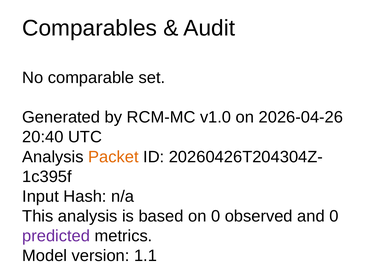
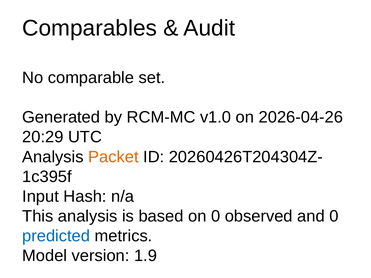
20:40: 20:40 -> 20:29 (43, 137)
predicted colour: purple -> blue (56, 236)
1.1: 1.1 -> 1.9 (146, 256)
